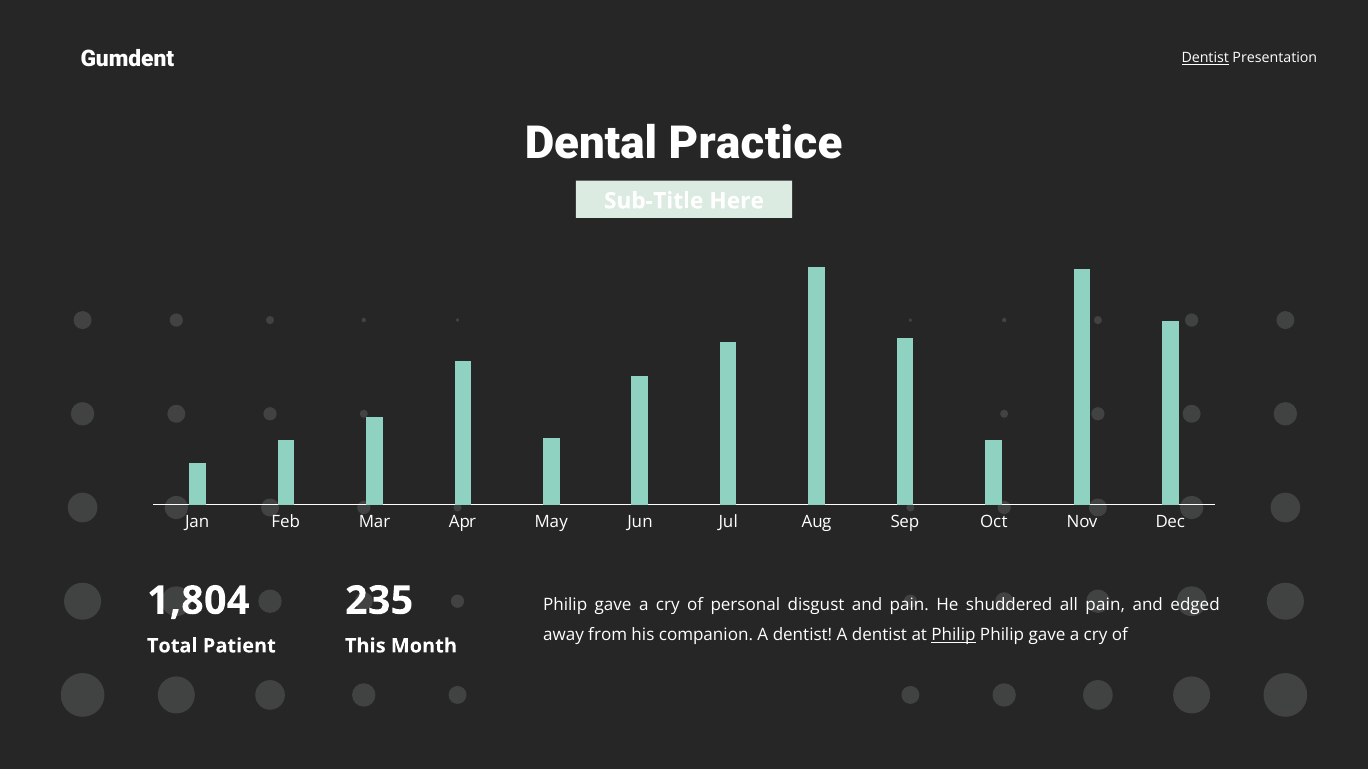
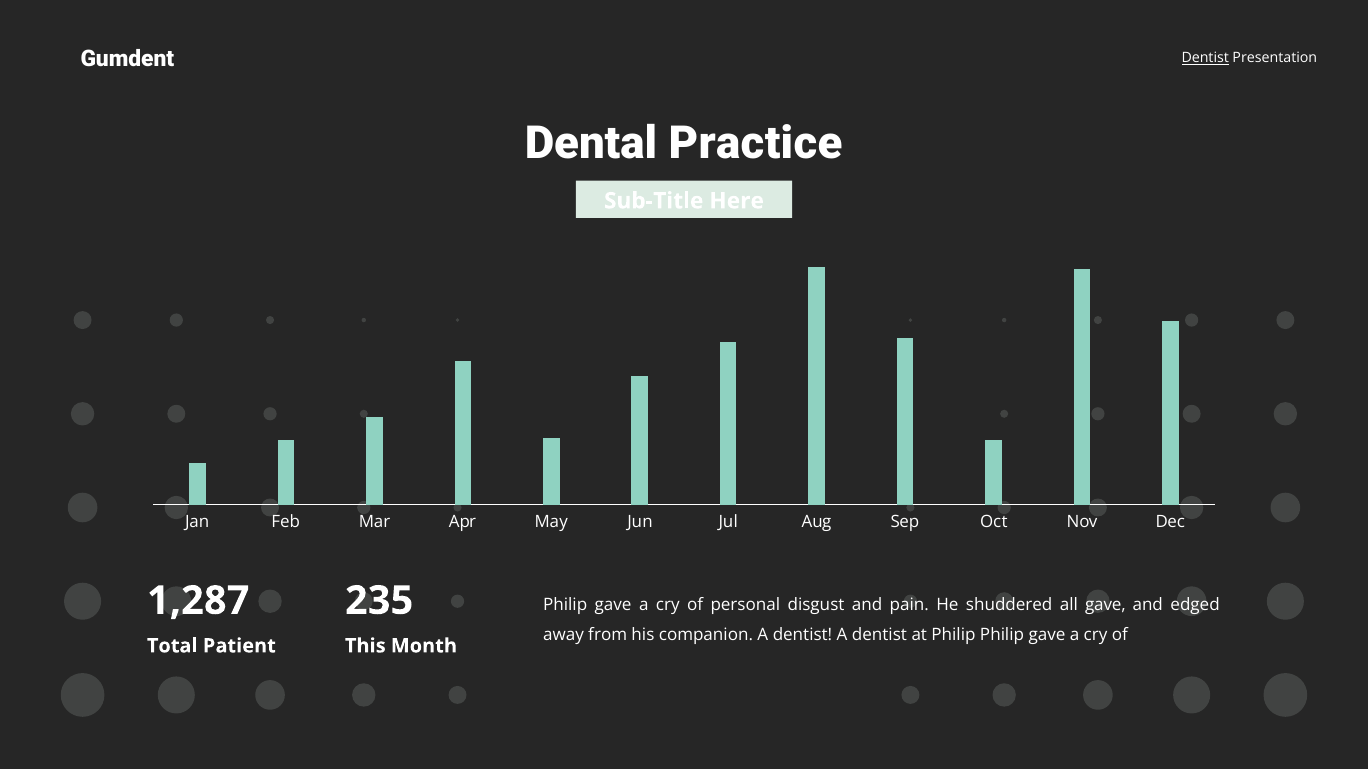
1,804: 1,804 -> 1,287 (198, 601)
all pain: pain -> gave (1105, 605)
Philip underline: present -> none (953, 636)
